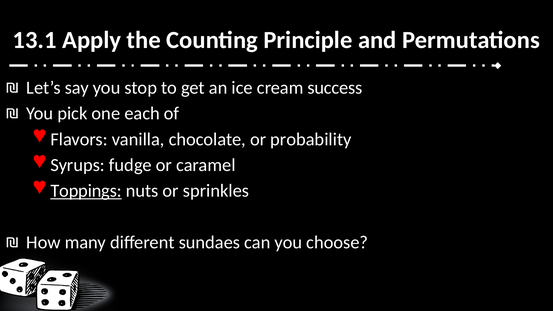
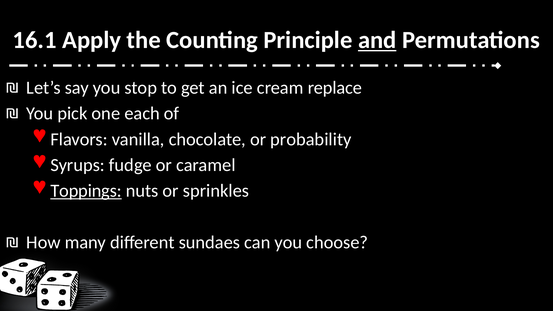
13.1: 13.1 -> 16.1 (35, 40)
and underline: none -> present (377, 40)
success: success -> replace (335, 88)
